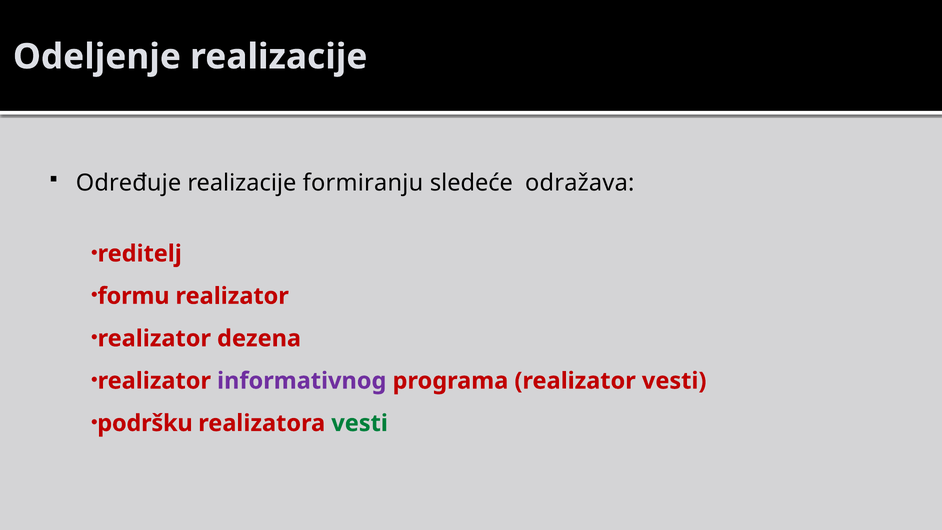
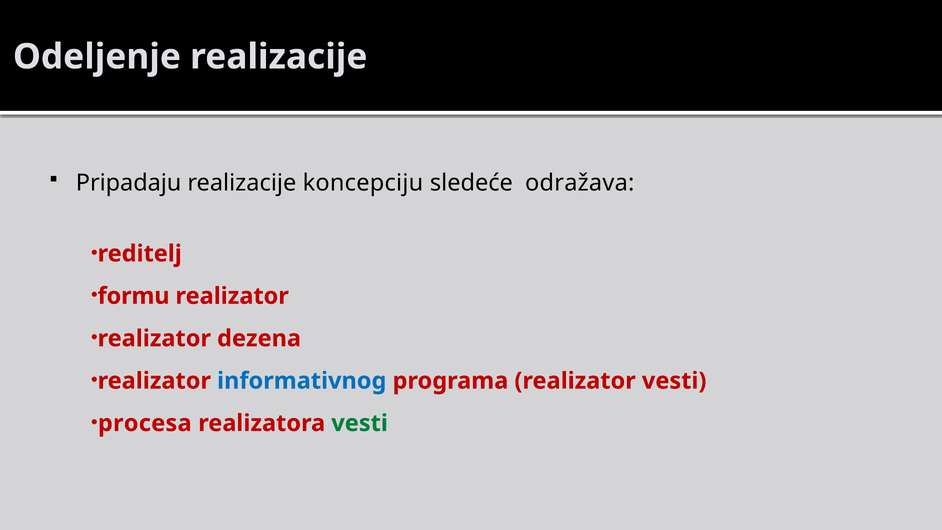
Određuje: Određuje -> Pripadaju (129, 183)
formiranju: formiranju -> koncepciju (363, 183)
informativnog colour: purple -> blue (302, 381)
podršku: podršku -> procesa (145, 423)
